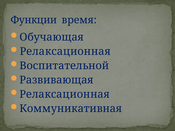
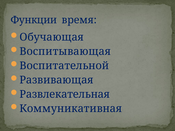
Релаксационная: Релаксационная -> Воспитывающая (65, 52)
Релаксационная: Релаксационная -> Развлекательная (65, 94)
